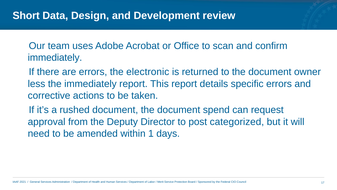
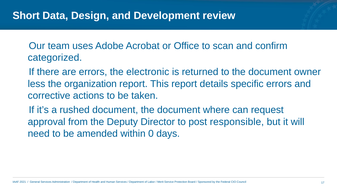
immediately: immediately -> categorized (55, 58)
the immediately: immediately -> organization (90, 84)
spend: spend -> where (216, 110)
categorized: categorized -> responsible (237, 121)
1: 1 -> 0 (151, 133)
